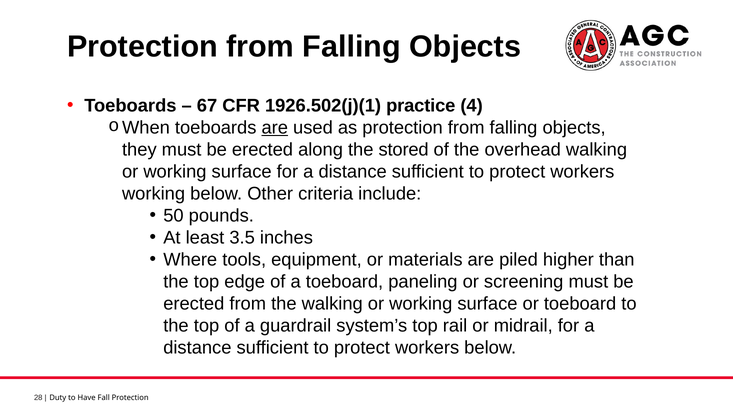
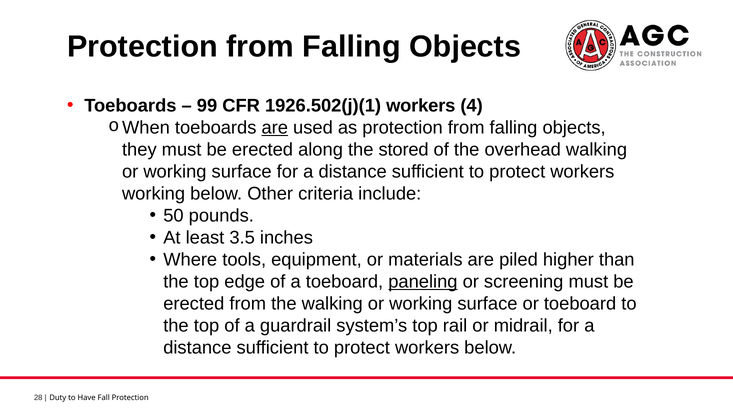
67: 67 -> 99 (207, 106)
1926.502(j)(1 practice: practice -> workers (421, 106)
paneling underline: none -> present (423, 282)
